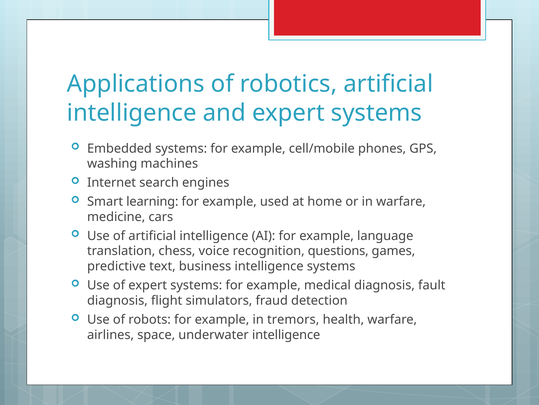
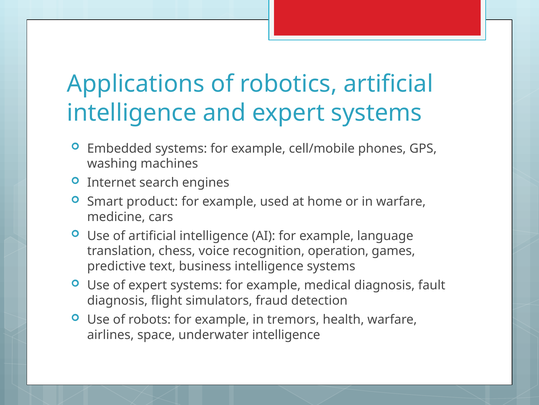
learning: learning -> product (152, 201)
questions: questions -> operation (338, 251)
